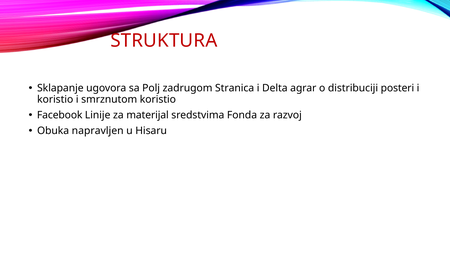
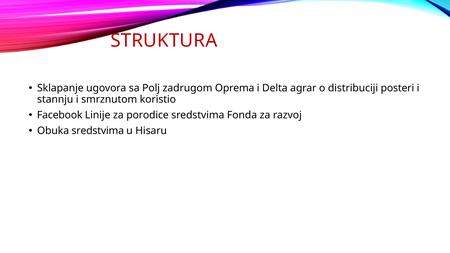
Stranica: Stranica -> Oprema (235, 88)
koristio: koristio -> stannju (55, 99)
materijal: materijal -> porodice (148, 115)
Obuka napravljen: napravljen -> sredstvima (98, 131)
